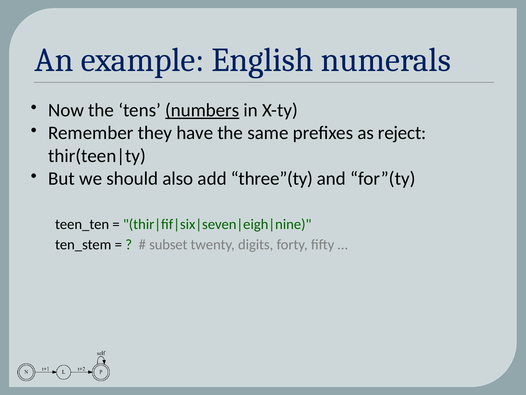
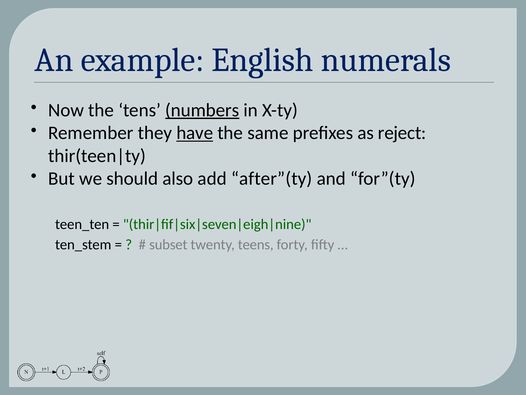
have underline: none -> present (195, 133)
three”(ty: three”(ty -> after”(ty (272, 178)
digits: digits -> teens (256, 244)
